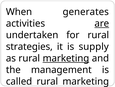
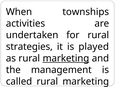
generates: generates -> townships (86, 12)
are underline: present -> none (102, 23)
supply: supply -> played (94, 46)
